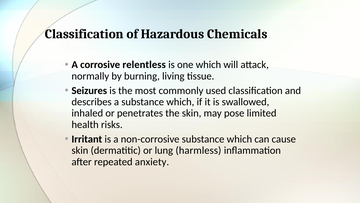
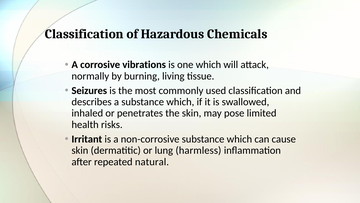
relentless: relentless -> vibrations (144, 65)
anxiety: anxiety -> natural (152, 161)
